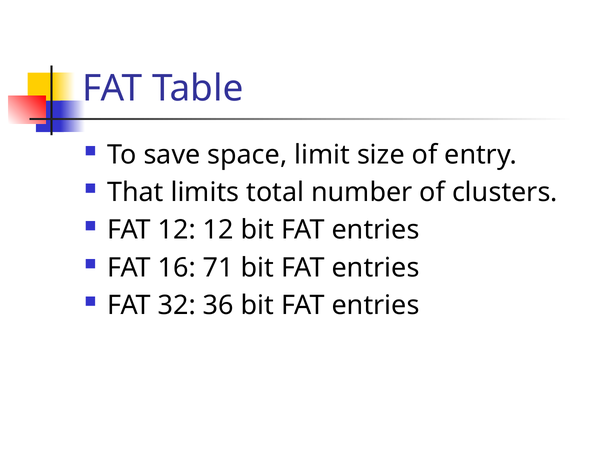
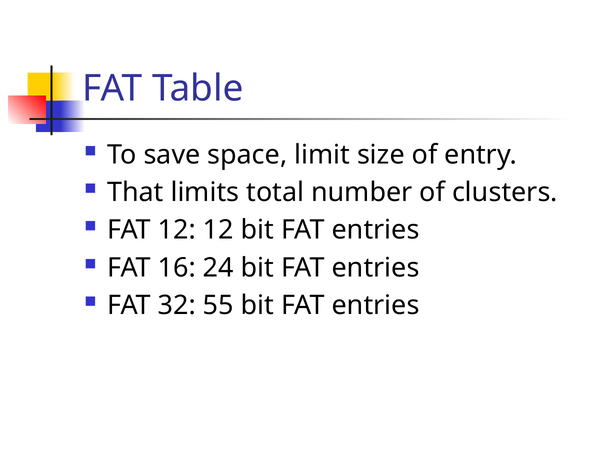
71: 71 -> 24 (218, 268)
36: 36 -> 55 (218, 306)
